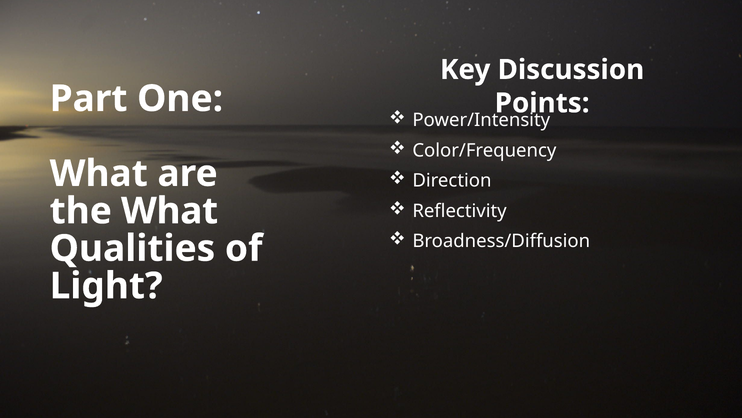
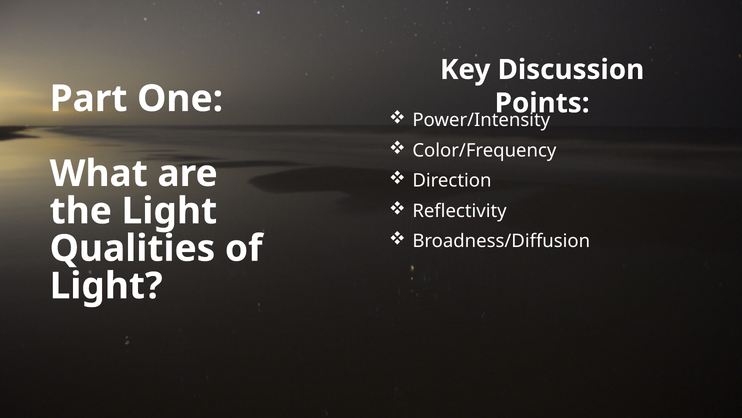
the What: What -> Light (169, 211)
